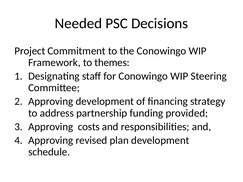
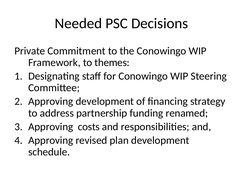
Project: Project -> Private (30, 51)
provided: provided -> renamed (187, 113)
